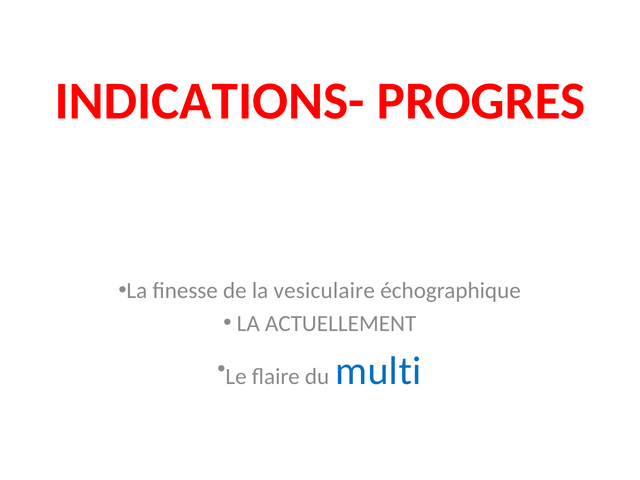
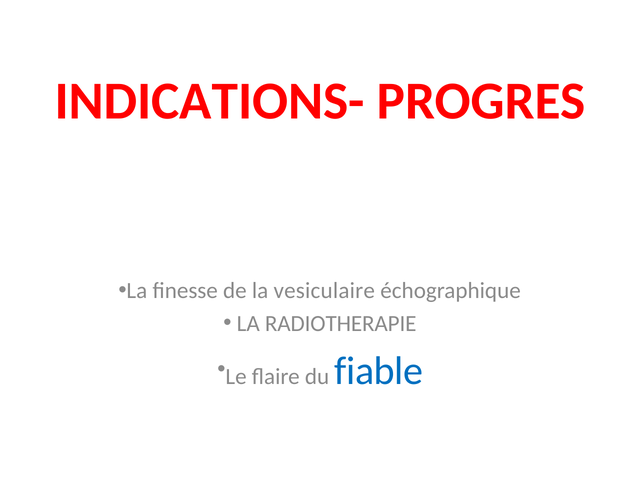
ACTUELLEMENT: ACTUELLEMENT -> RADIOTHERAPIE (341, 323)
multi: multi -> fiable (379, 371)
